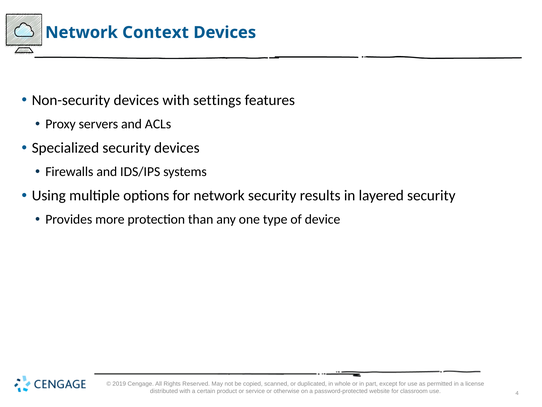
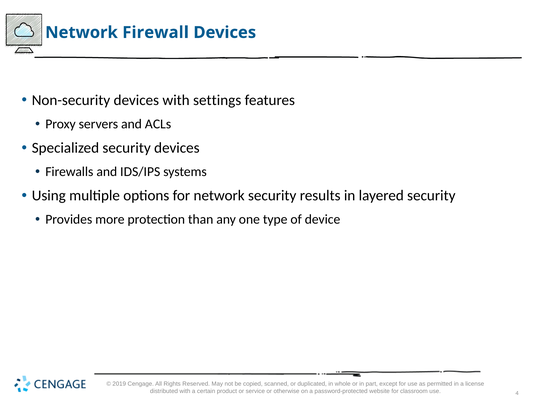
Context: Context -> Firewall (156, 32)
